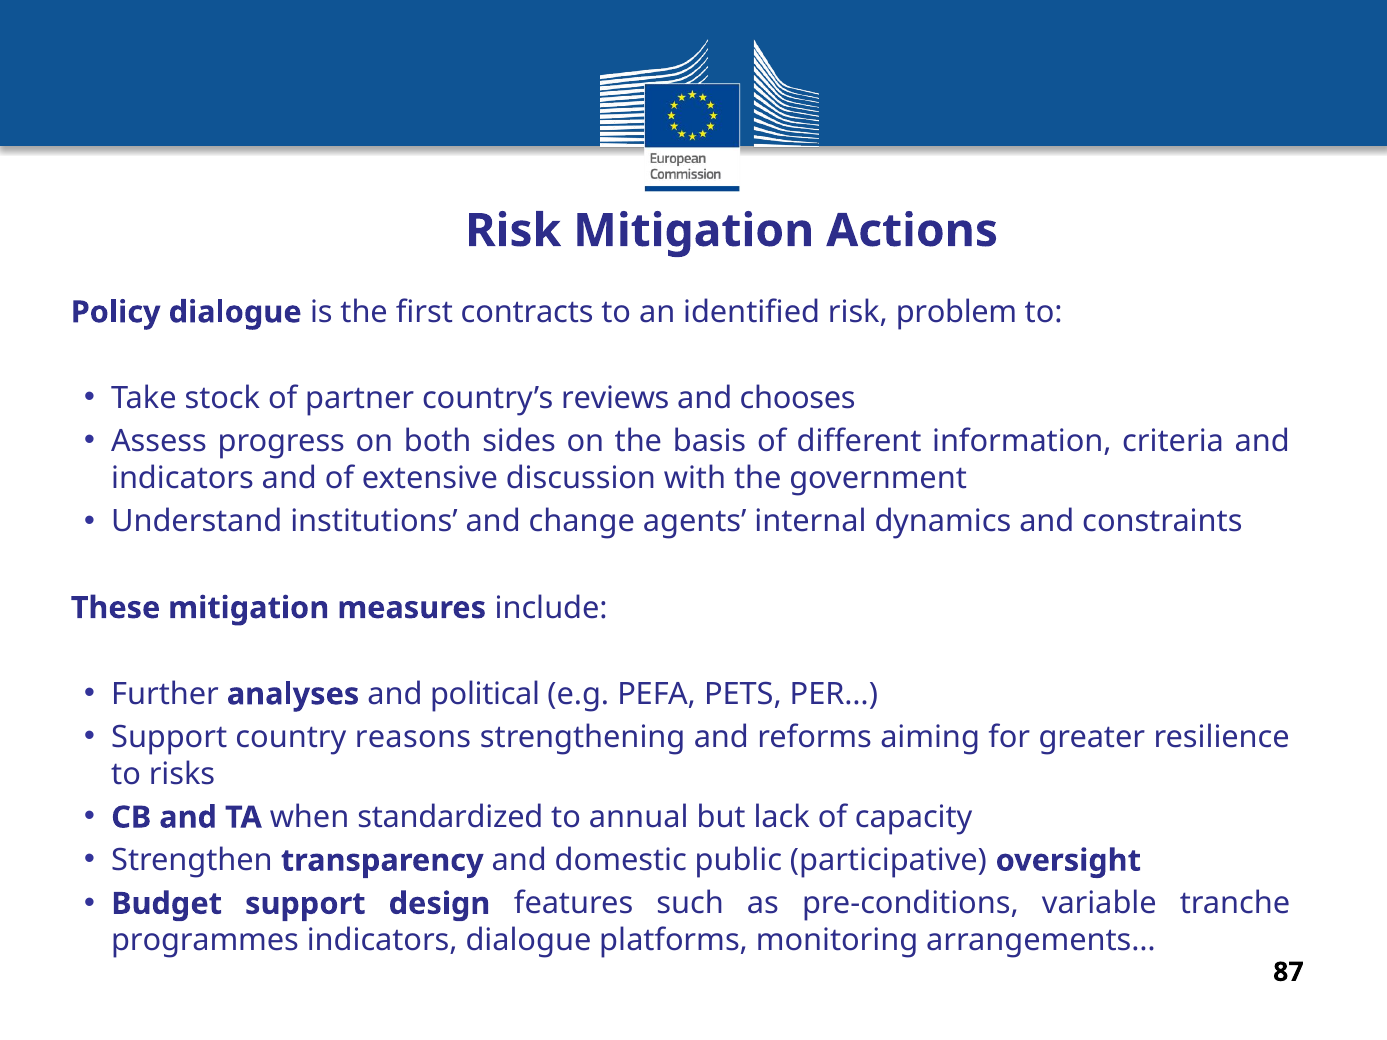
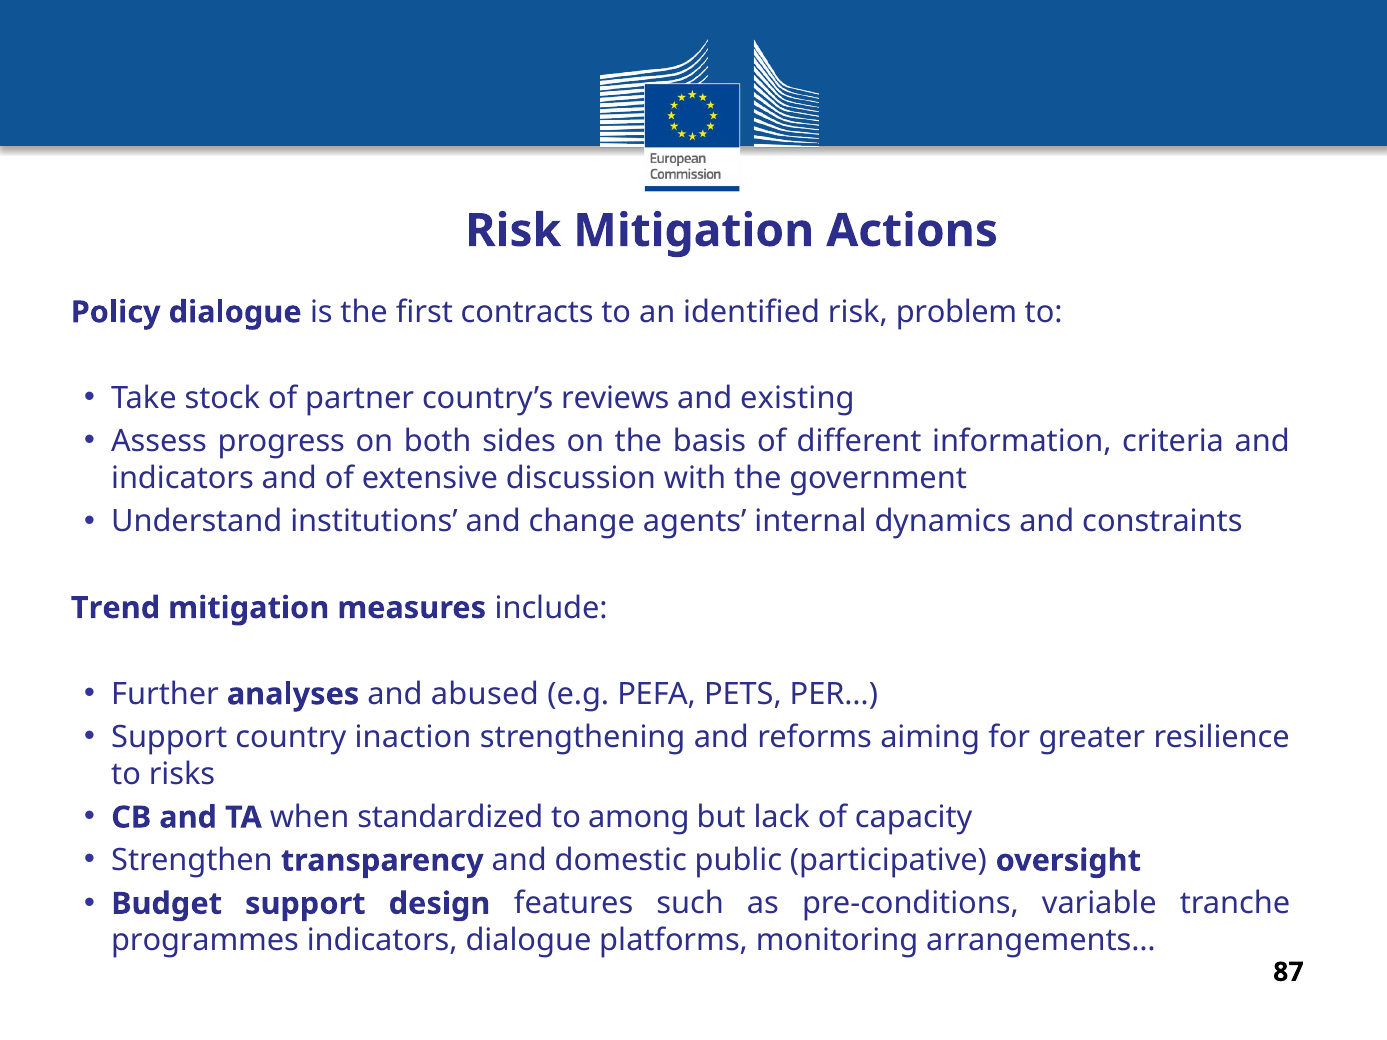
chooses: chooses -> existing (797, 399)
These: These -> Trend (115, 608)
political: political -> abused (485, 694)
reasons: reasons -> inaction (413, 738)
annual: annual -> among (639, 818)
